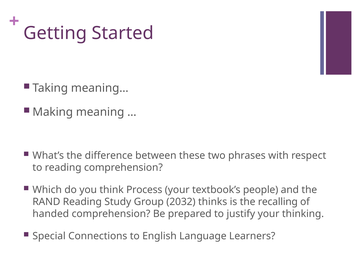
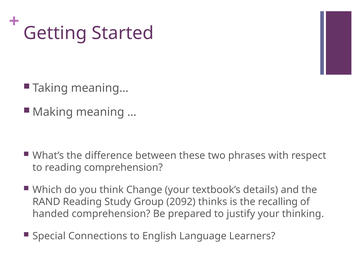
Process: Process -> Change (144, 190)
people: people -> details (261, 190)
2032: 2032 -> 2092 (181, 202)
